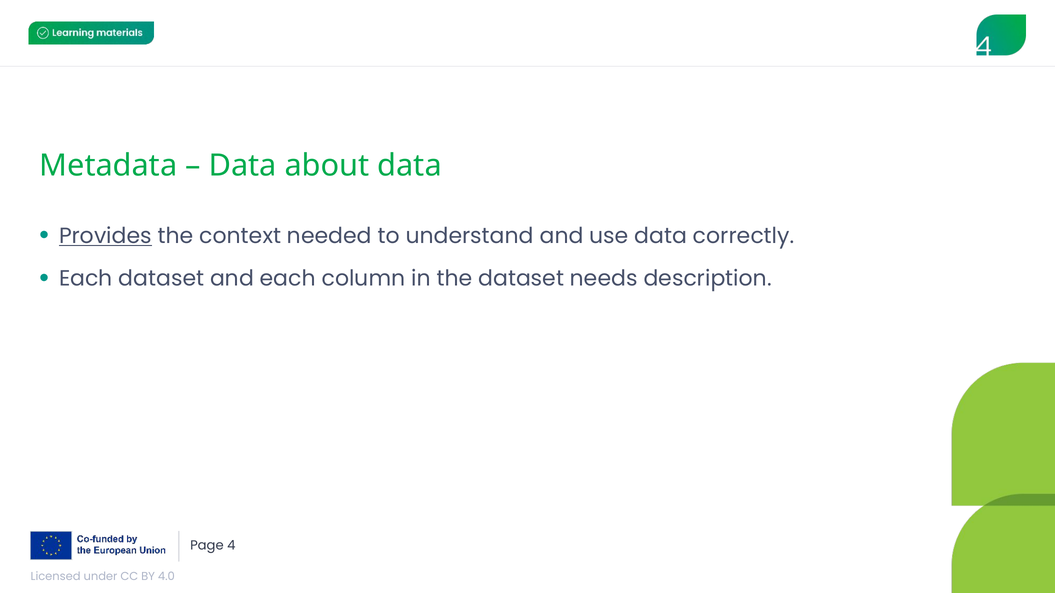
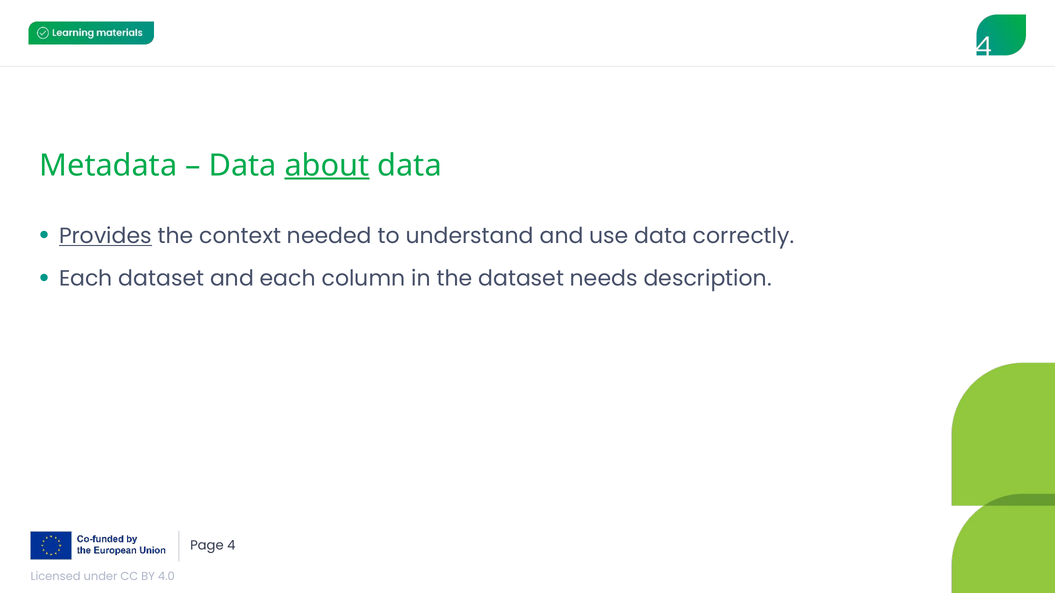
about underline: none -> present (327, 165)
